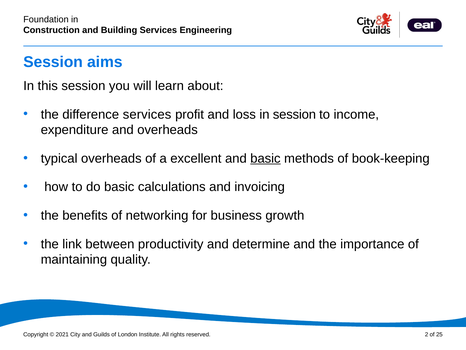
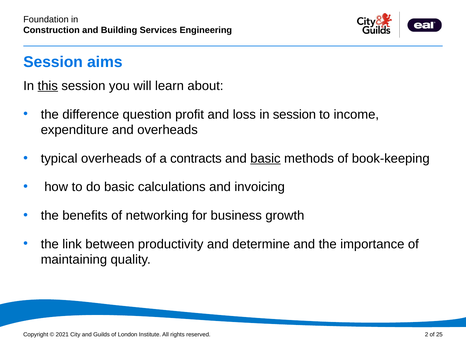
this underline: none -> present (48, 86)
difference services: services -> question (147, 114)
excellent: excellent -> contracts (196, 158)
